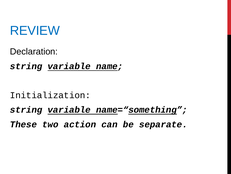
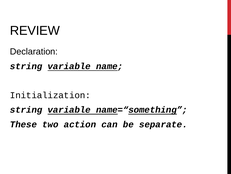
REVIEW colour: blue -> black (35, 31)
